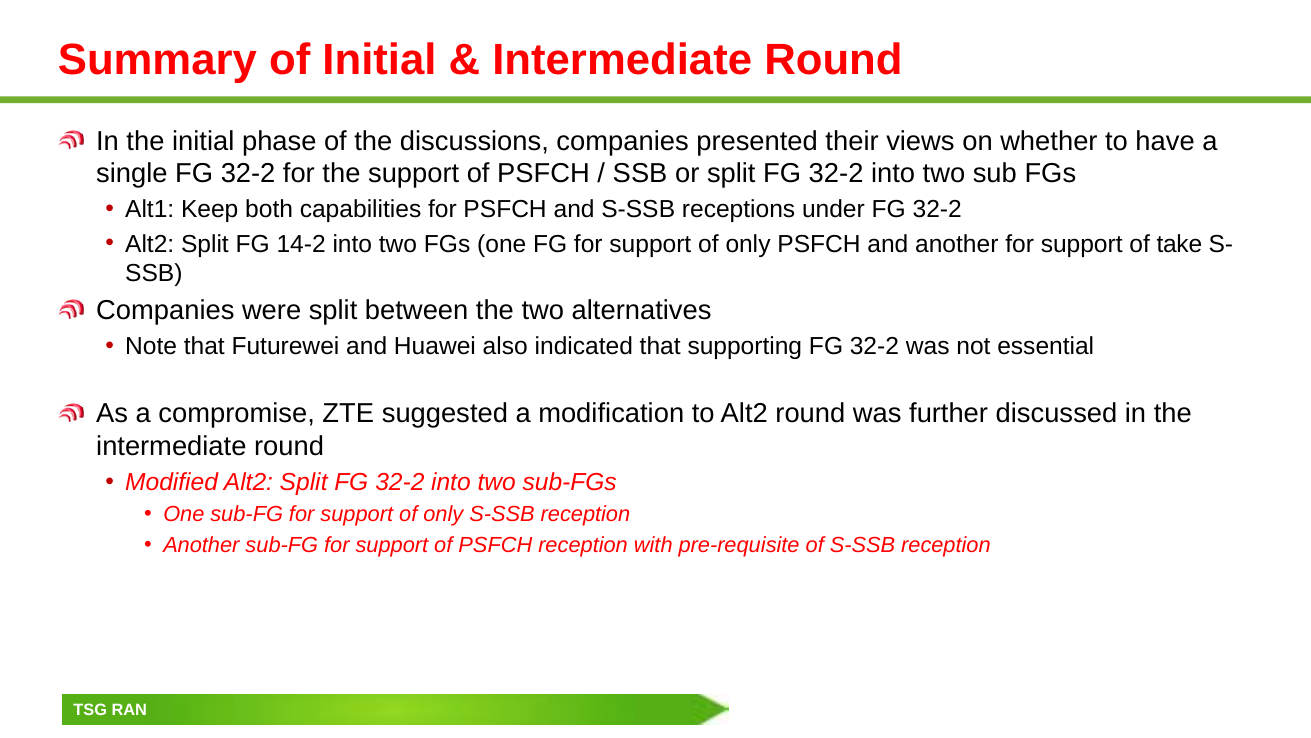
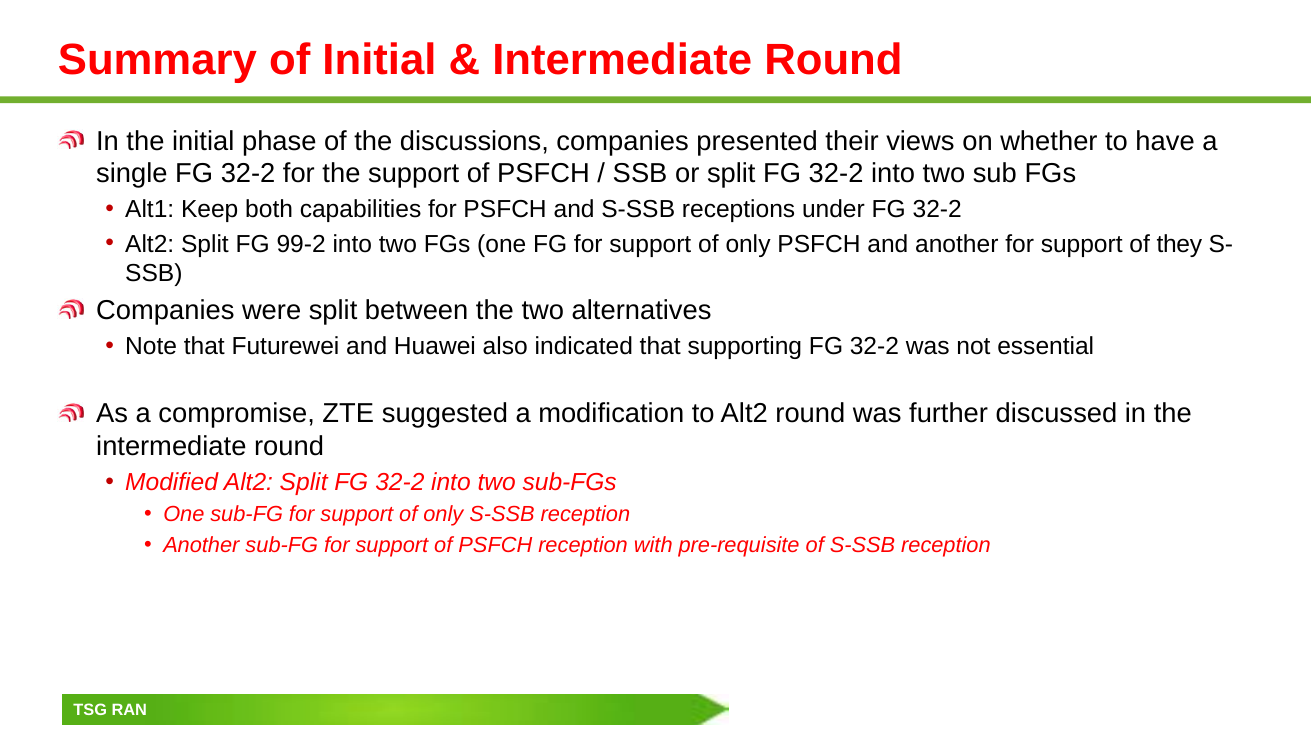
14-2: 14-2 -> 99-2 (301, 244)
take: take -> they (1179, 244)
